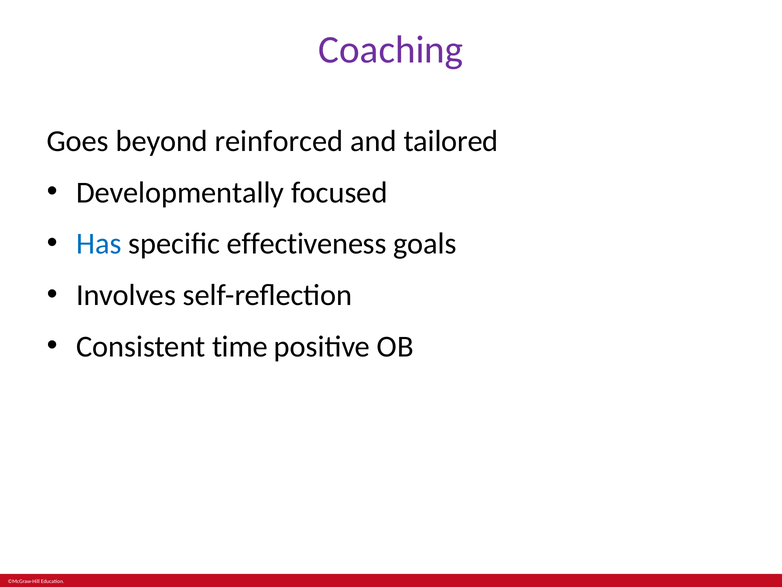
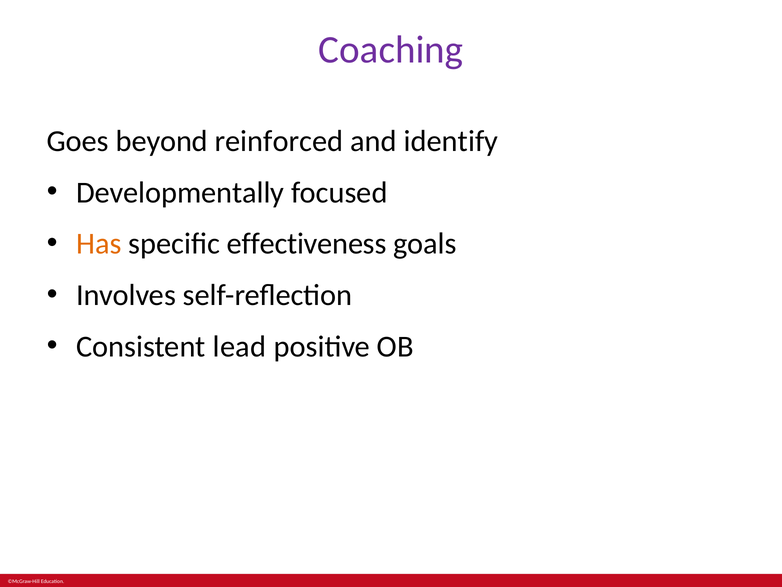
tailored: tailored -> identify (451, 141)
Has colour: blue -> orange (99, 244)
time: time -> lead (240, 346)
